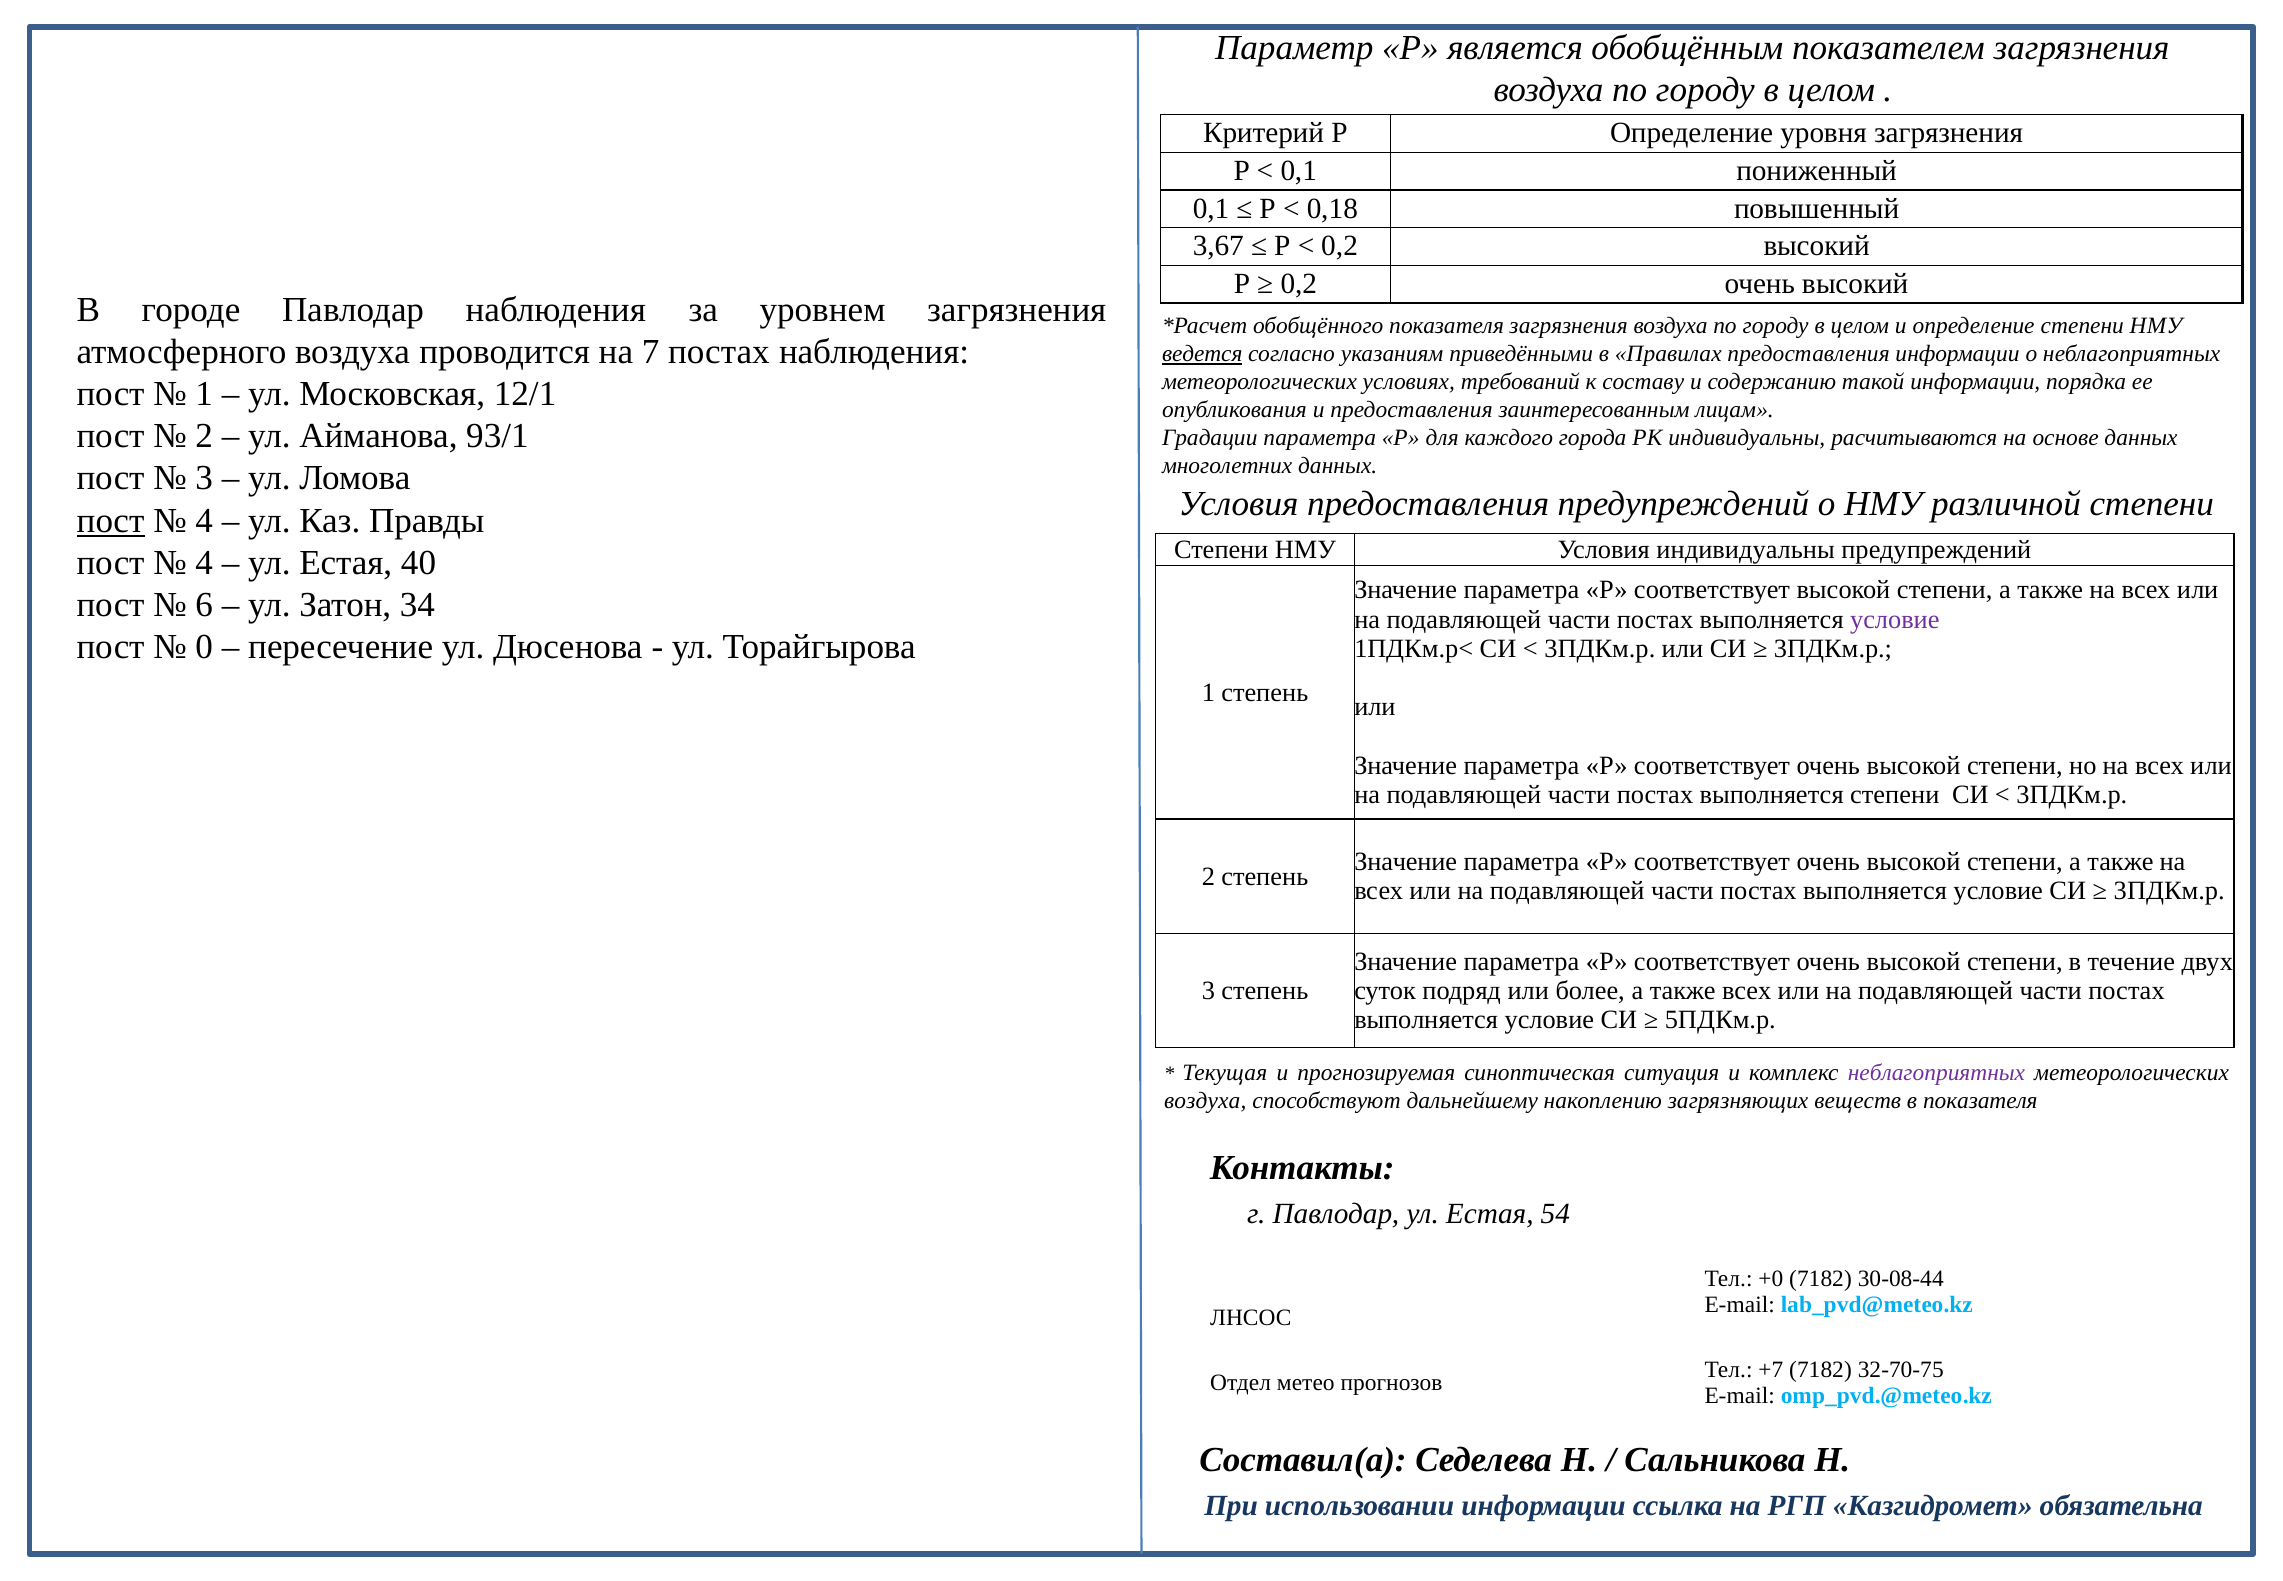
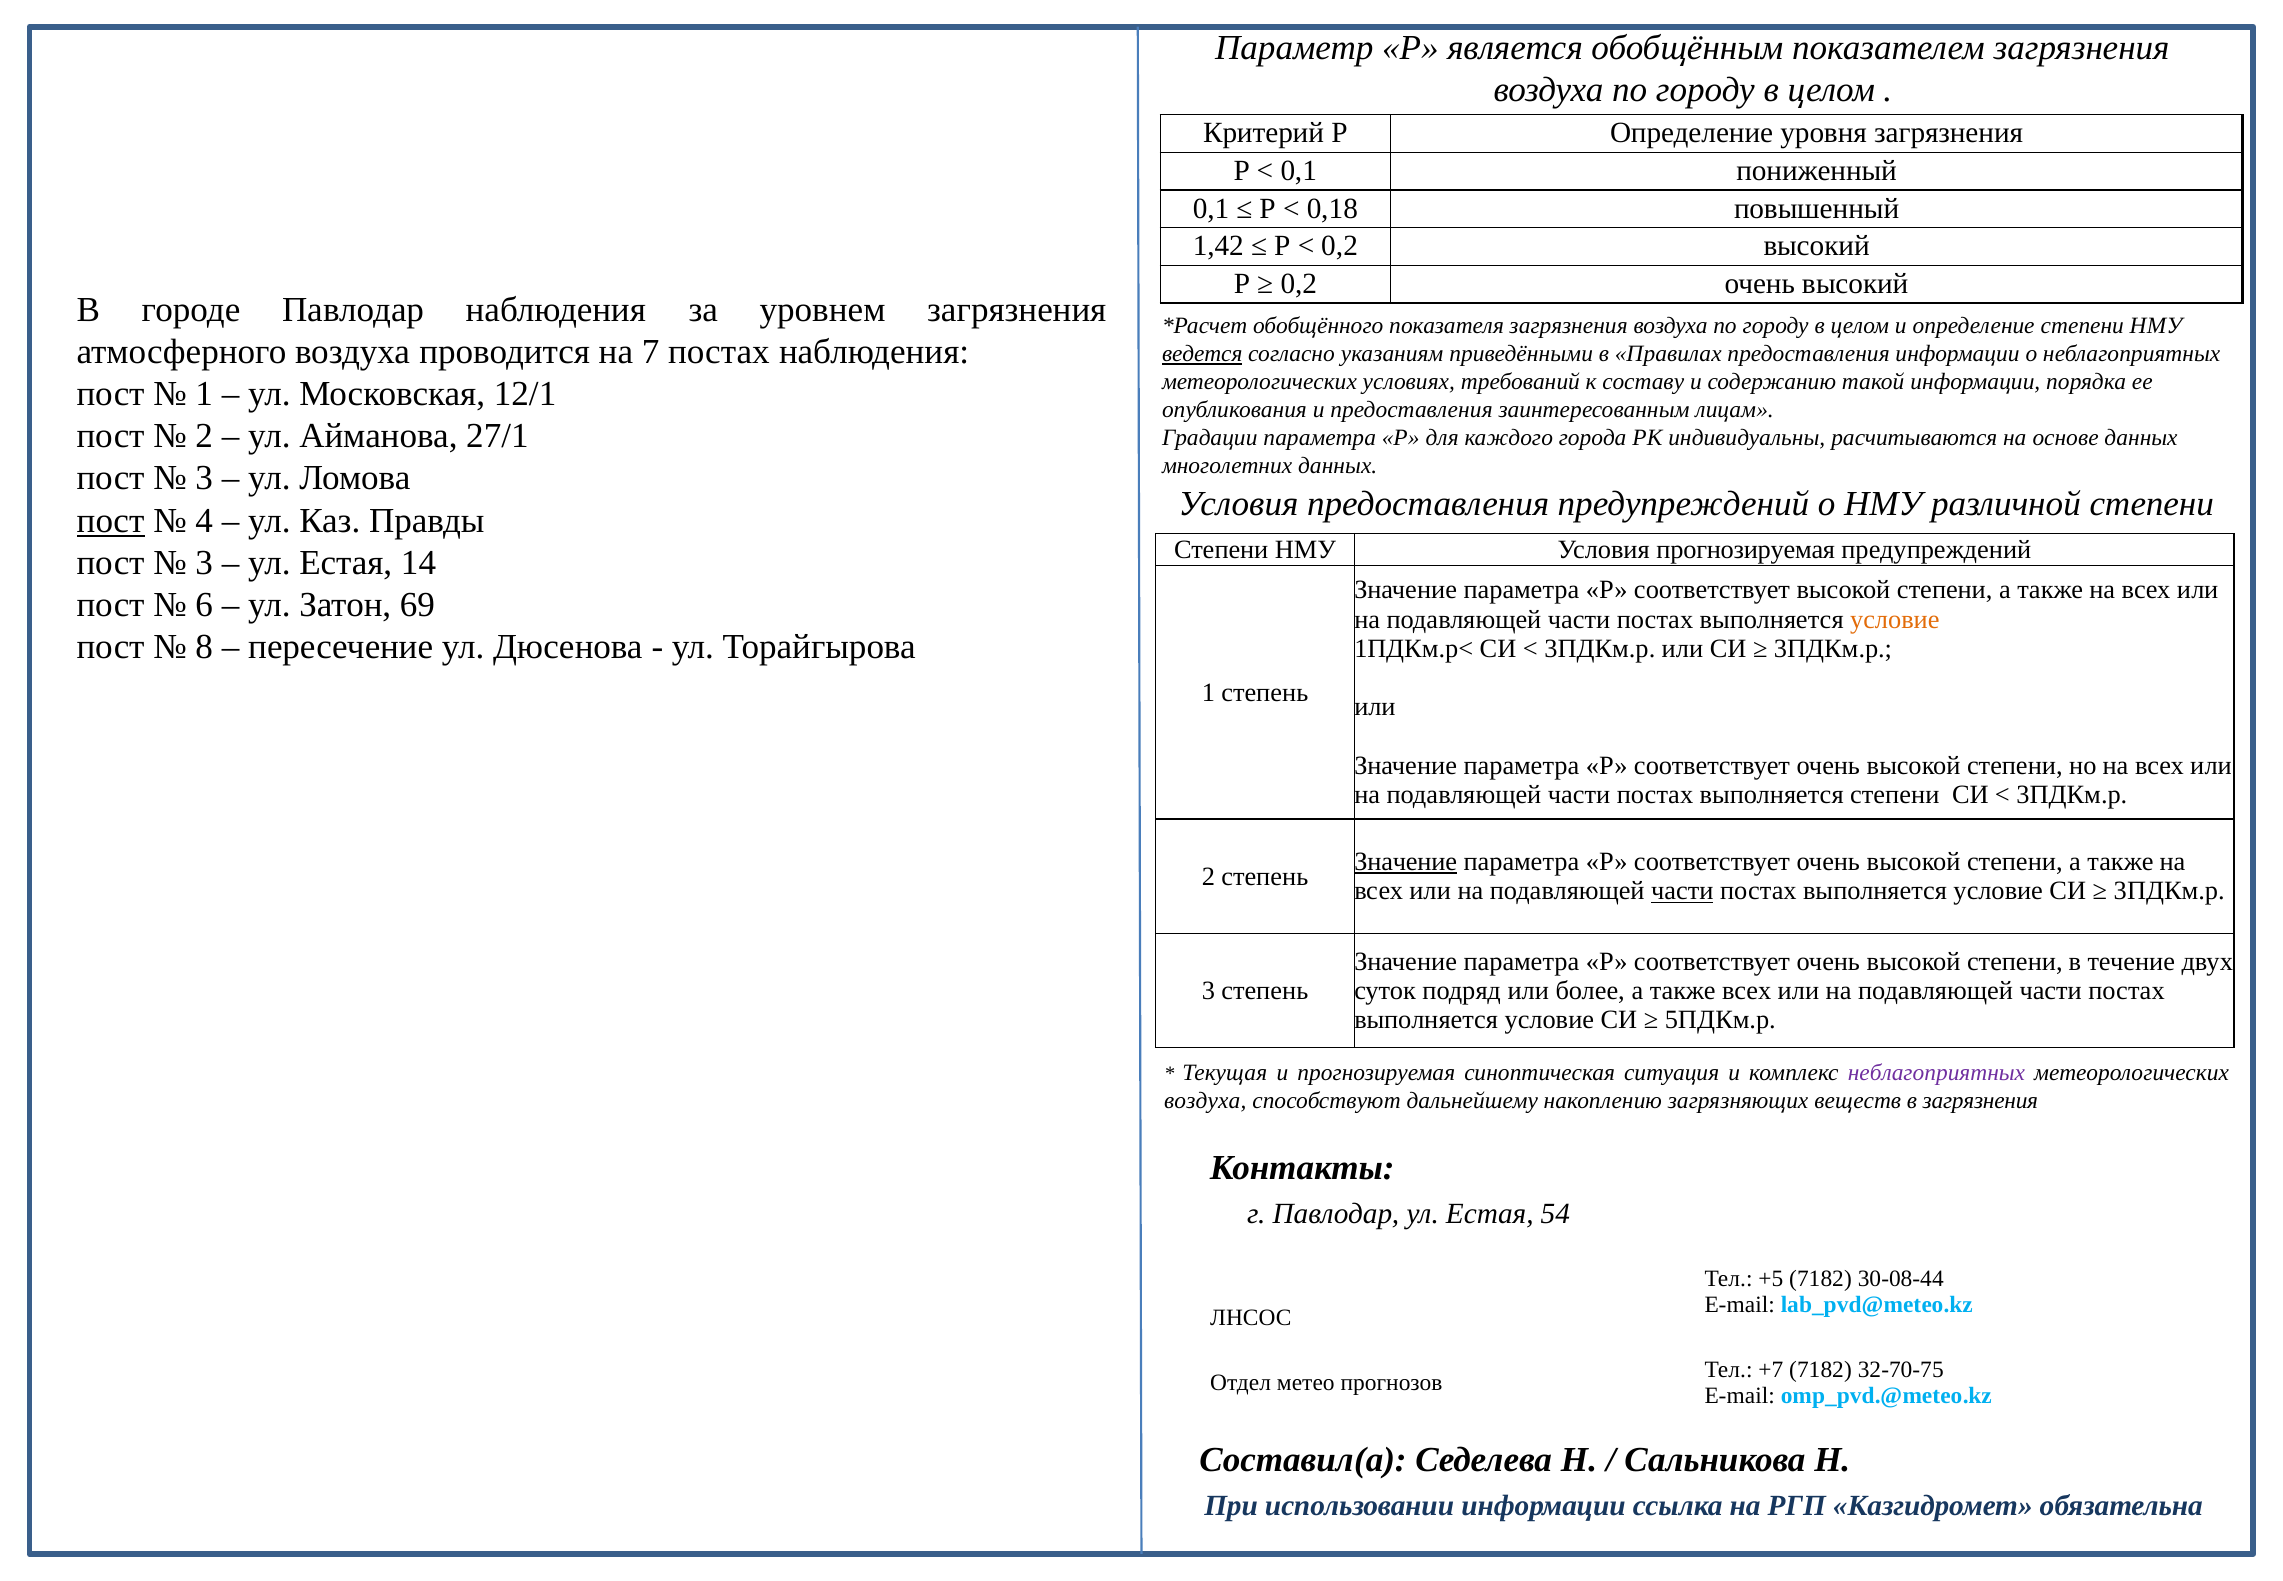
3,67: 3,67 -> 1,42 (1218, 246)
93/1: 93/1 -> 27/1 (497, 436)
Условия индивидуальны: индивидуальны -> прогнозируемая (1746, 549)
4: 4 -> 3 (204, 562)
40: 40 -> 14 (419, 562)
34: 34 -> 69 (417, 605)
условие colour: purple -> orange (1895, 619)
0: 0 -> 8 (204, 647)
Значение underline: none -> present (1406, 862)
части underline: none -> present (1682, 891)
в показателя: показателя -> загрязнения (1980, 1101)
+0: +0 -> +5 (1771, 1278)
